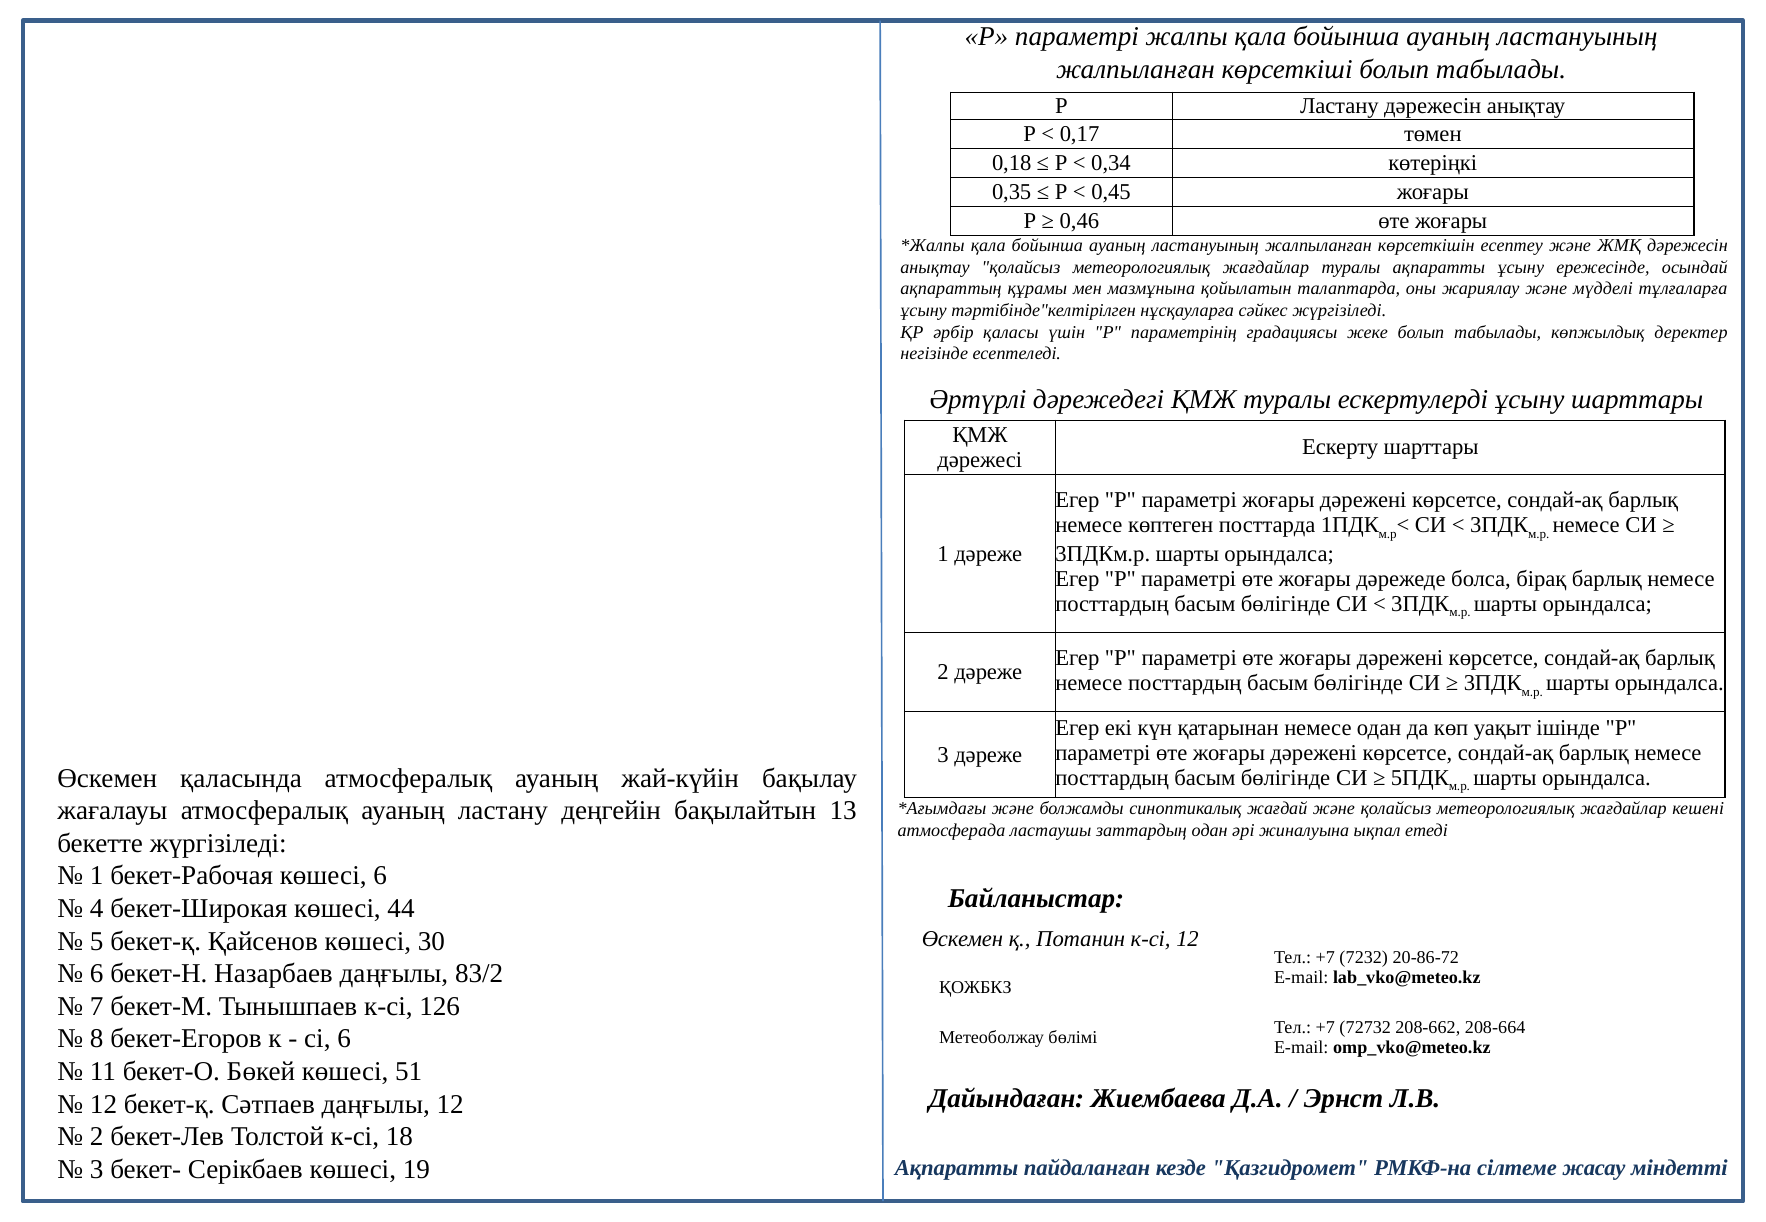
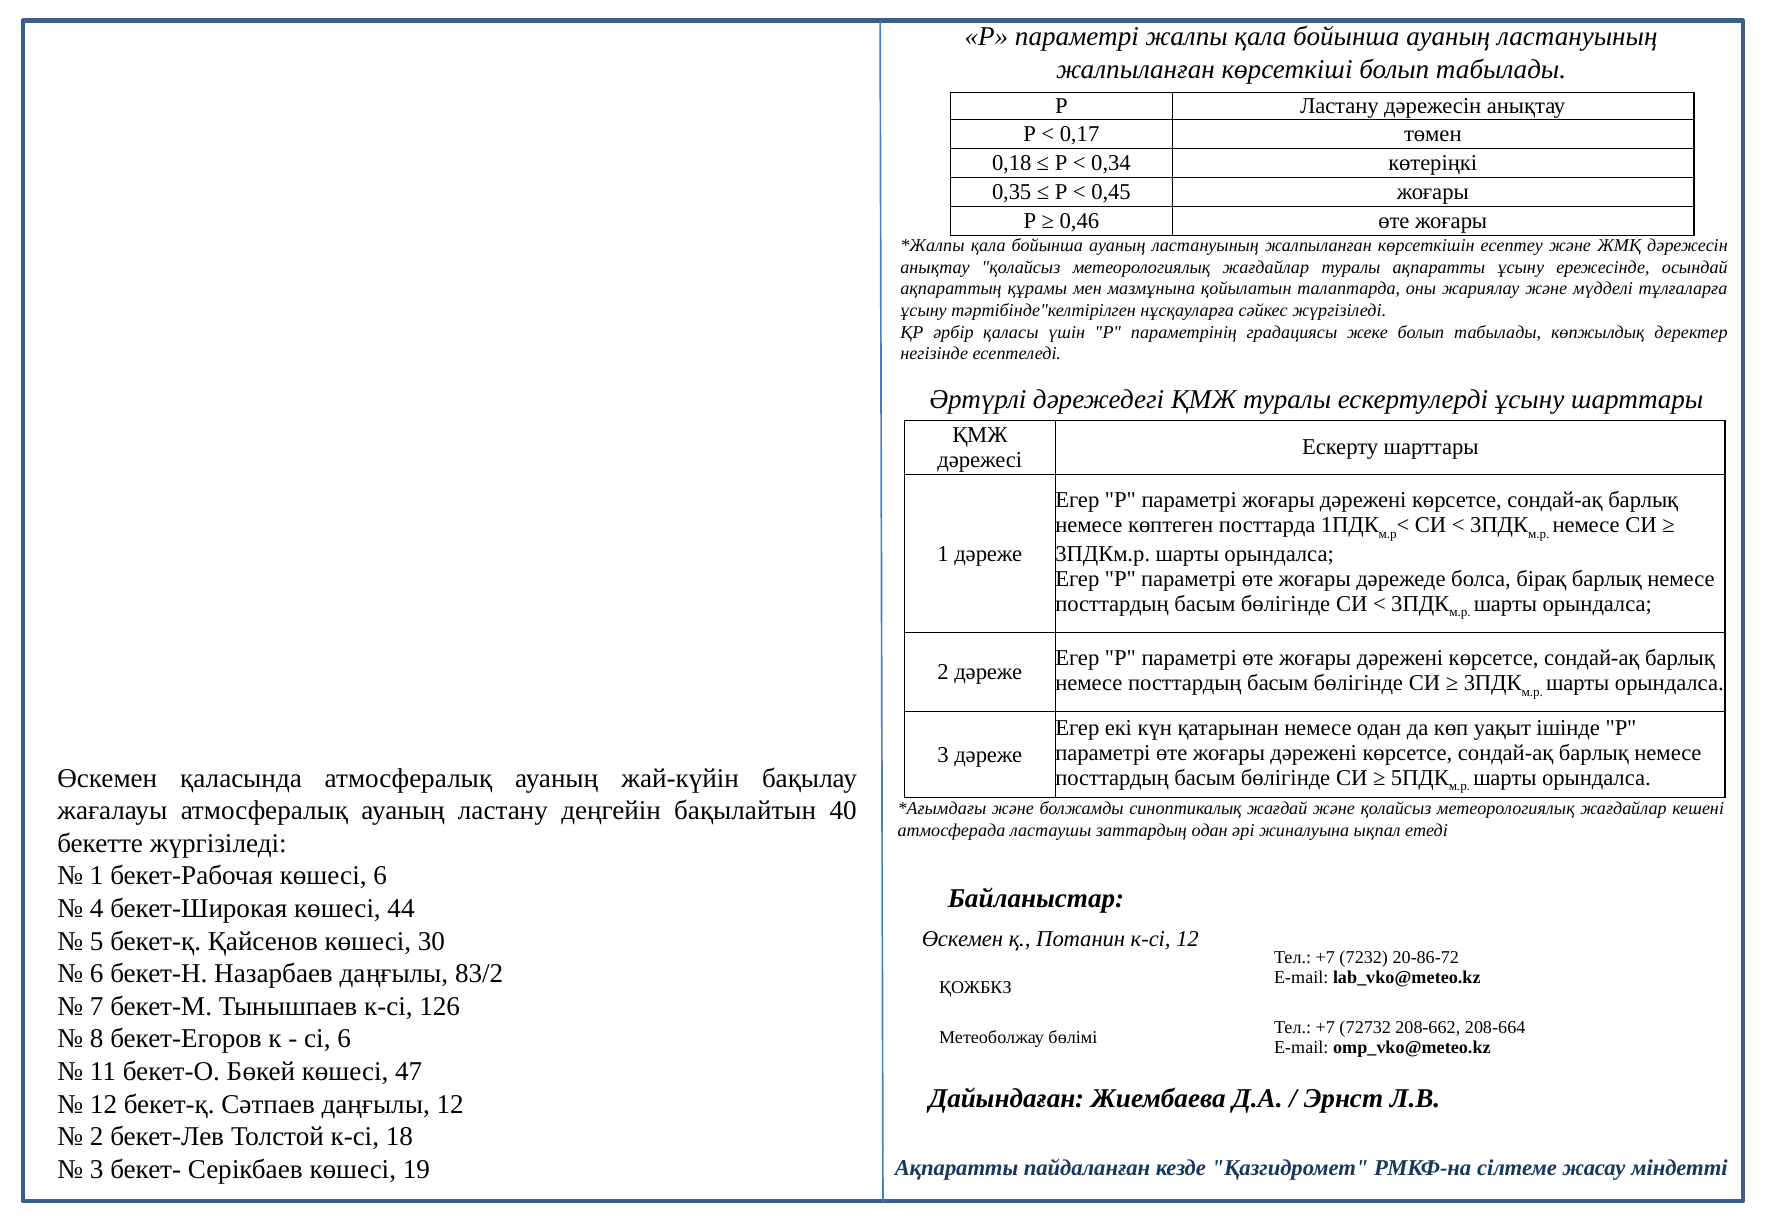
13: 13 -> 40 (843, 811)
51: 51 -> 47 (409, 1072)
